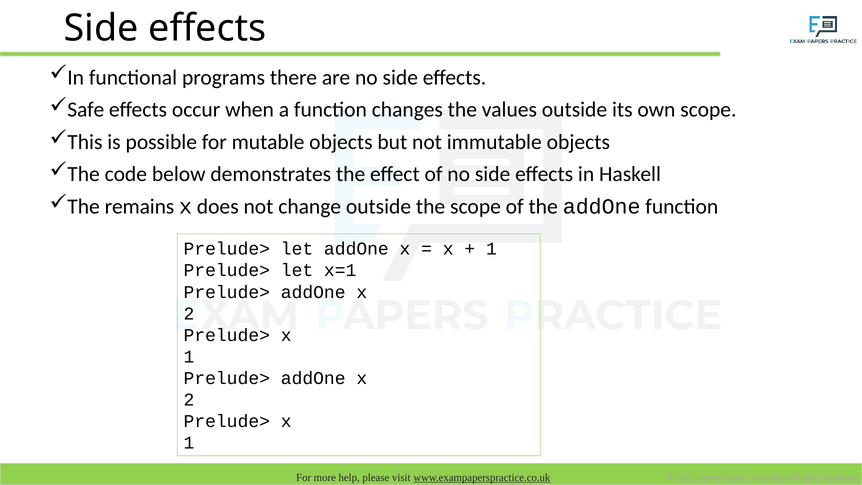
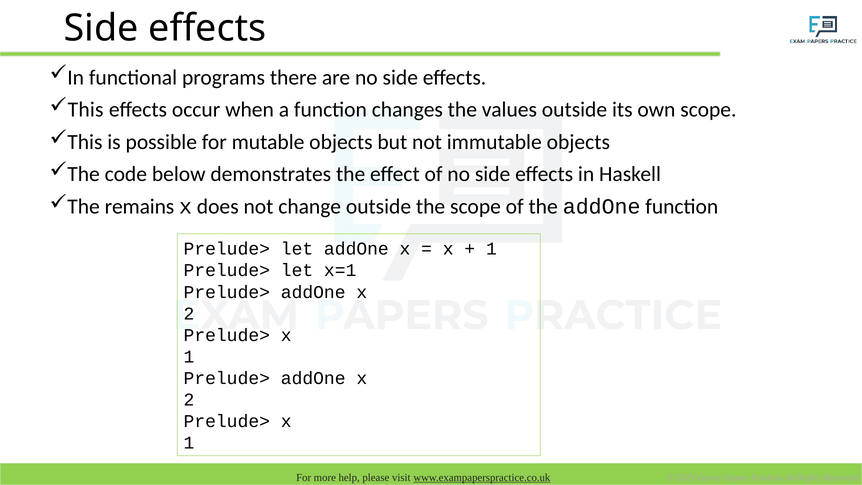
Safe: Safe -> This (86, 110)
